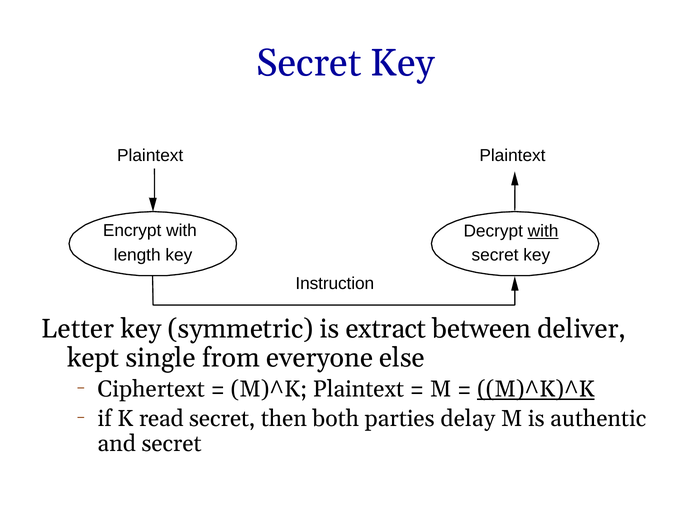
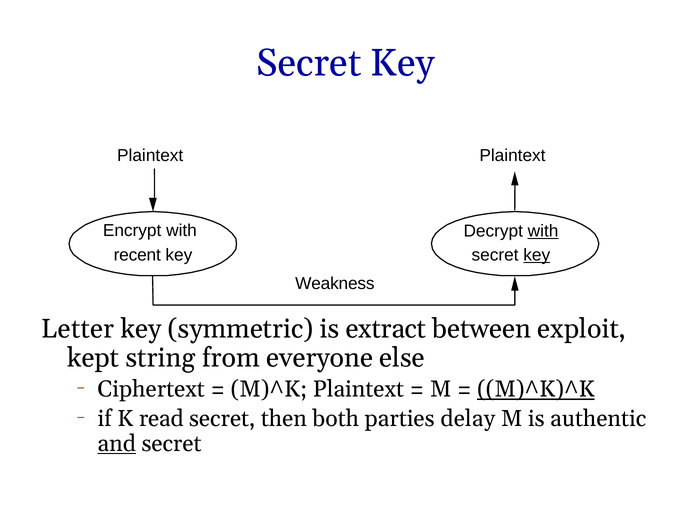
length: length -> recent (137, 255)
key underline: none -> present (537, 255)
Instruction: Instruction -> Weakness (335, 283)
deliver: deliver -> exploit (582, 329)
single: single -> string (161, 358)
and underline: none -> present (117, 444)
